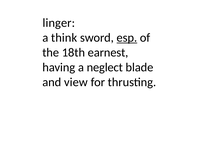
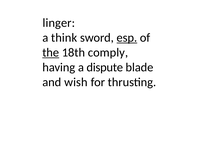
the underline: none -> present (51, 52)
earnest: earnest -> comply (108, 52)
neglect: neglect -> dispute (105, 67)
view: view -> wish (76, 82)
